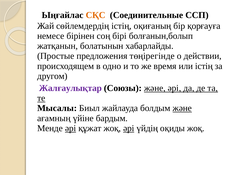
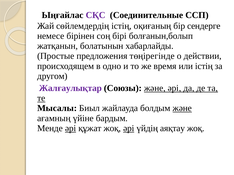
СҚС colour: orange -> purple (96, 15)
қорғауға: қорғауға -> сендерге (204, 26)
оқиды: оқиды -> аяқтау (173, 129)
